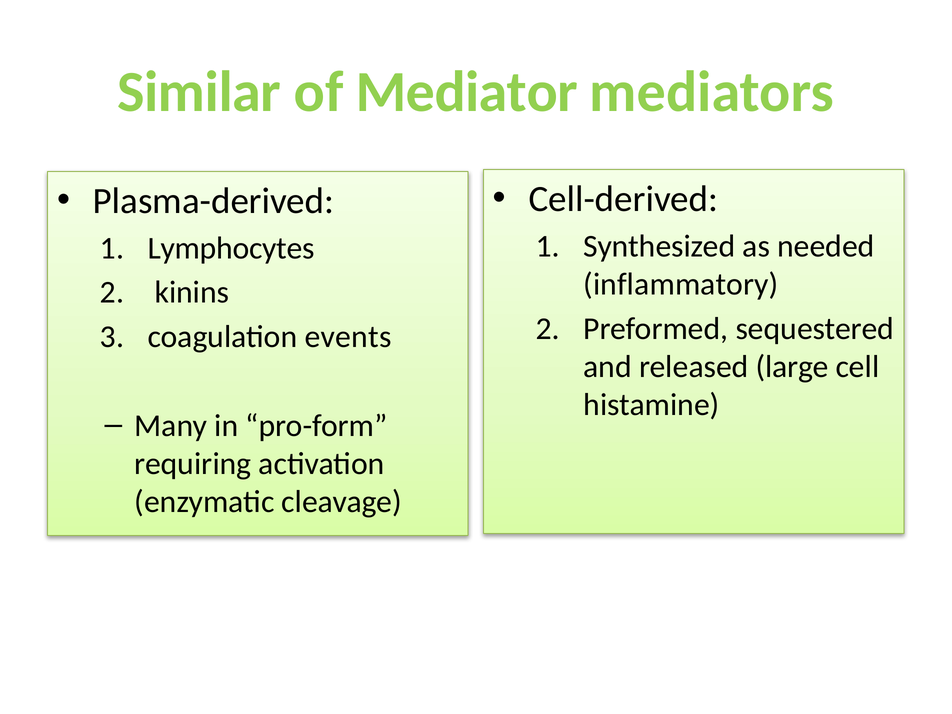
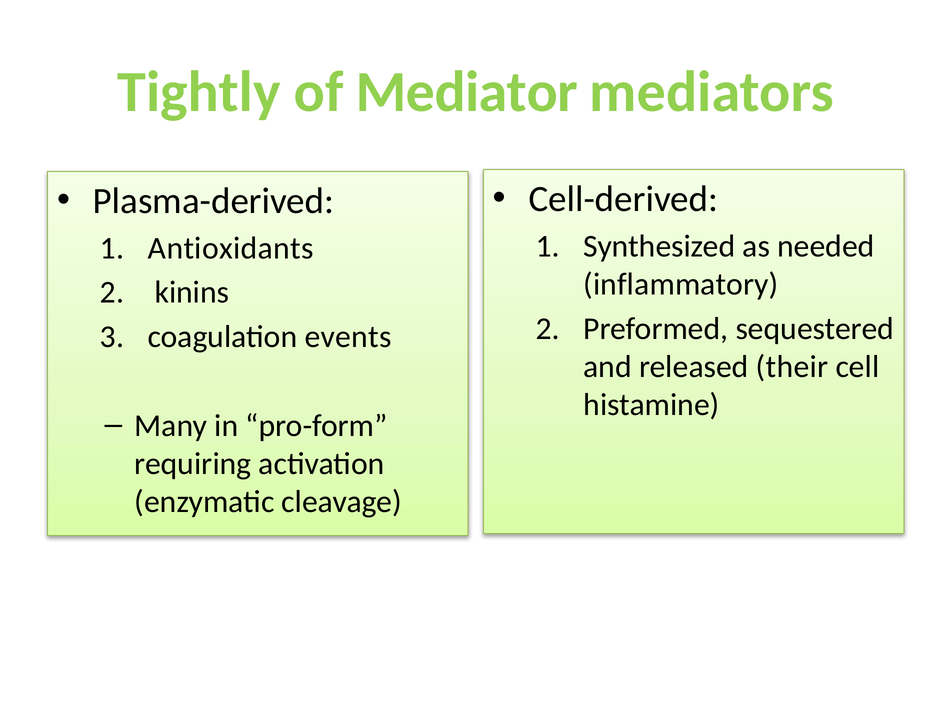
Similar: Similar -> Tightly (199, 92)
Lymphocytes: Lymphocytes -> Antioxidants (231, 248)
large: large -> their (792, 367)
